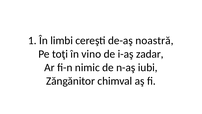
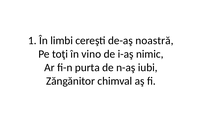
zadar: zadar -> nimic (150, 54)
nimic: nimic -> purta (87, 67)
